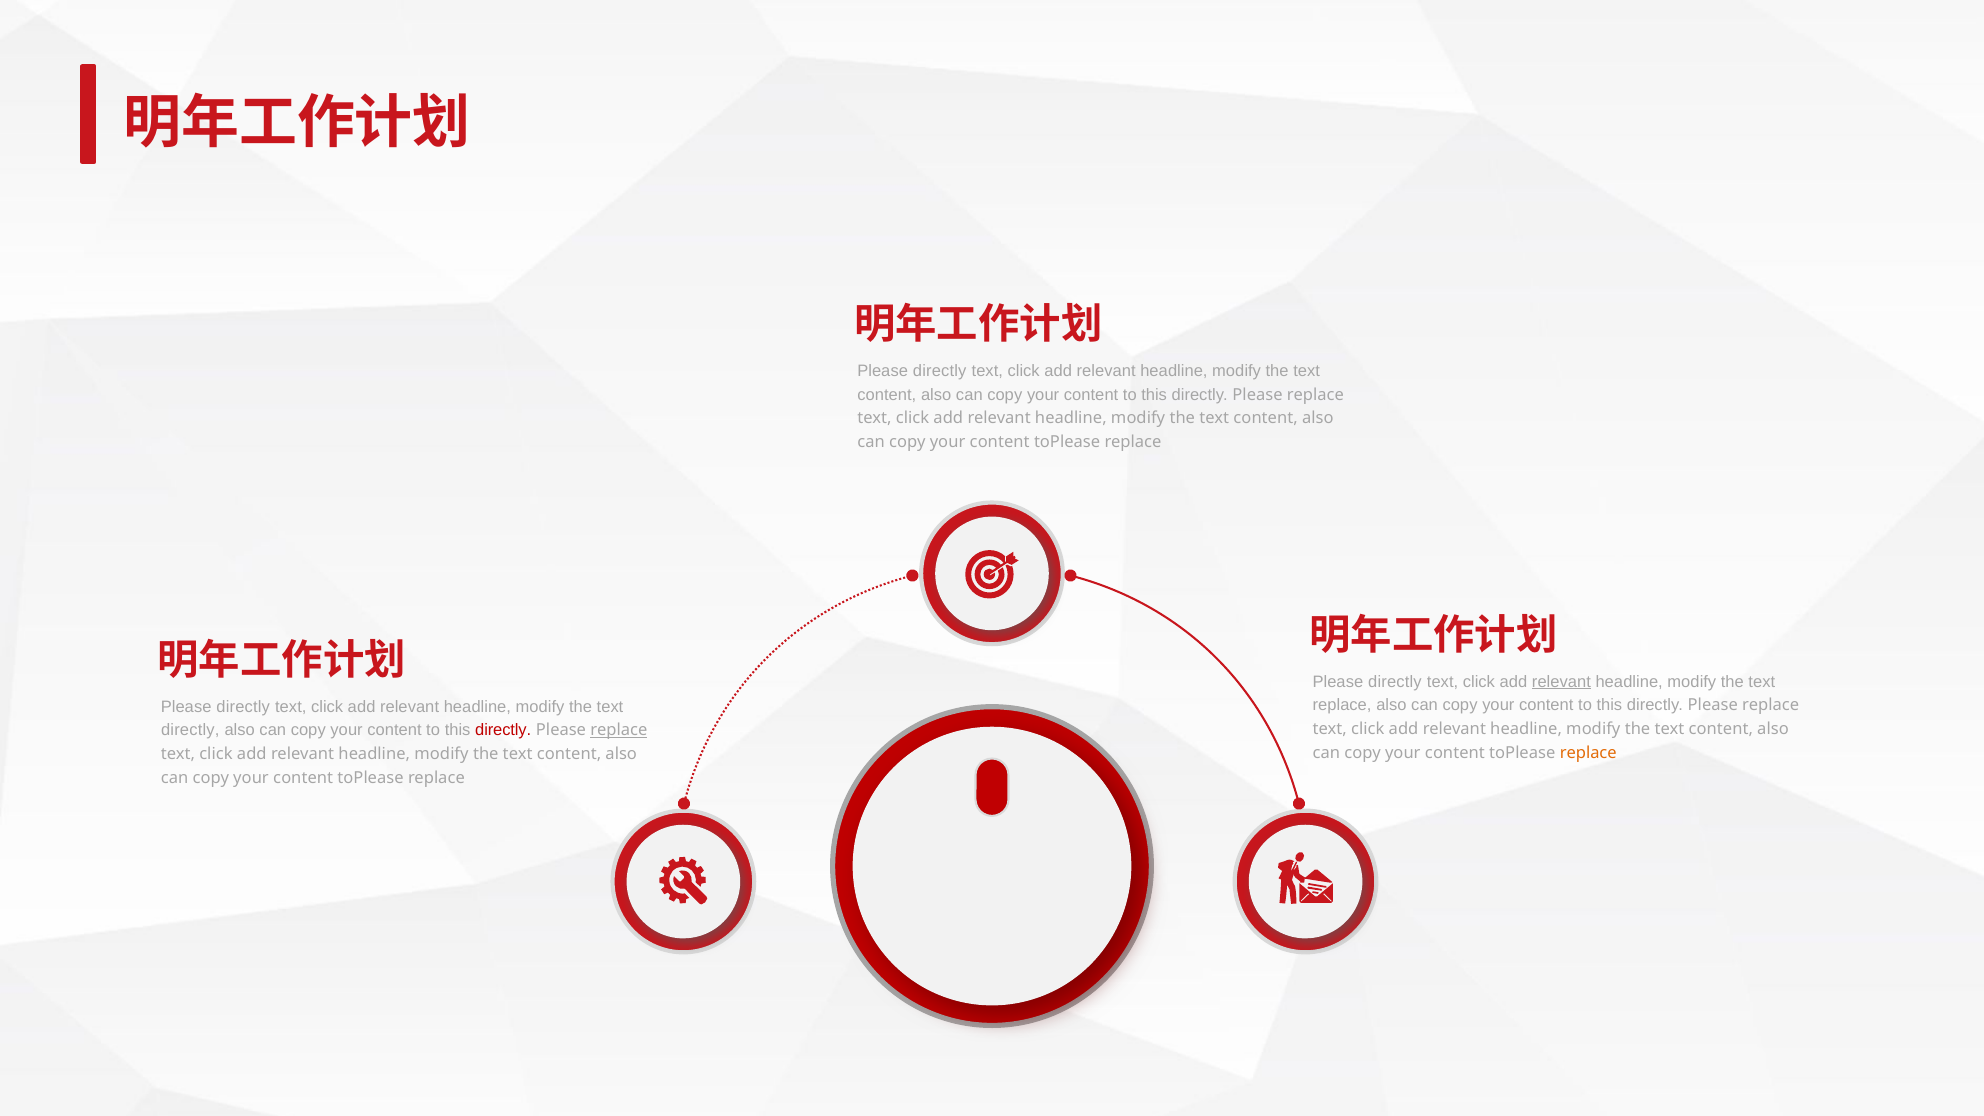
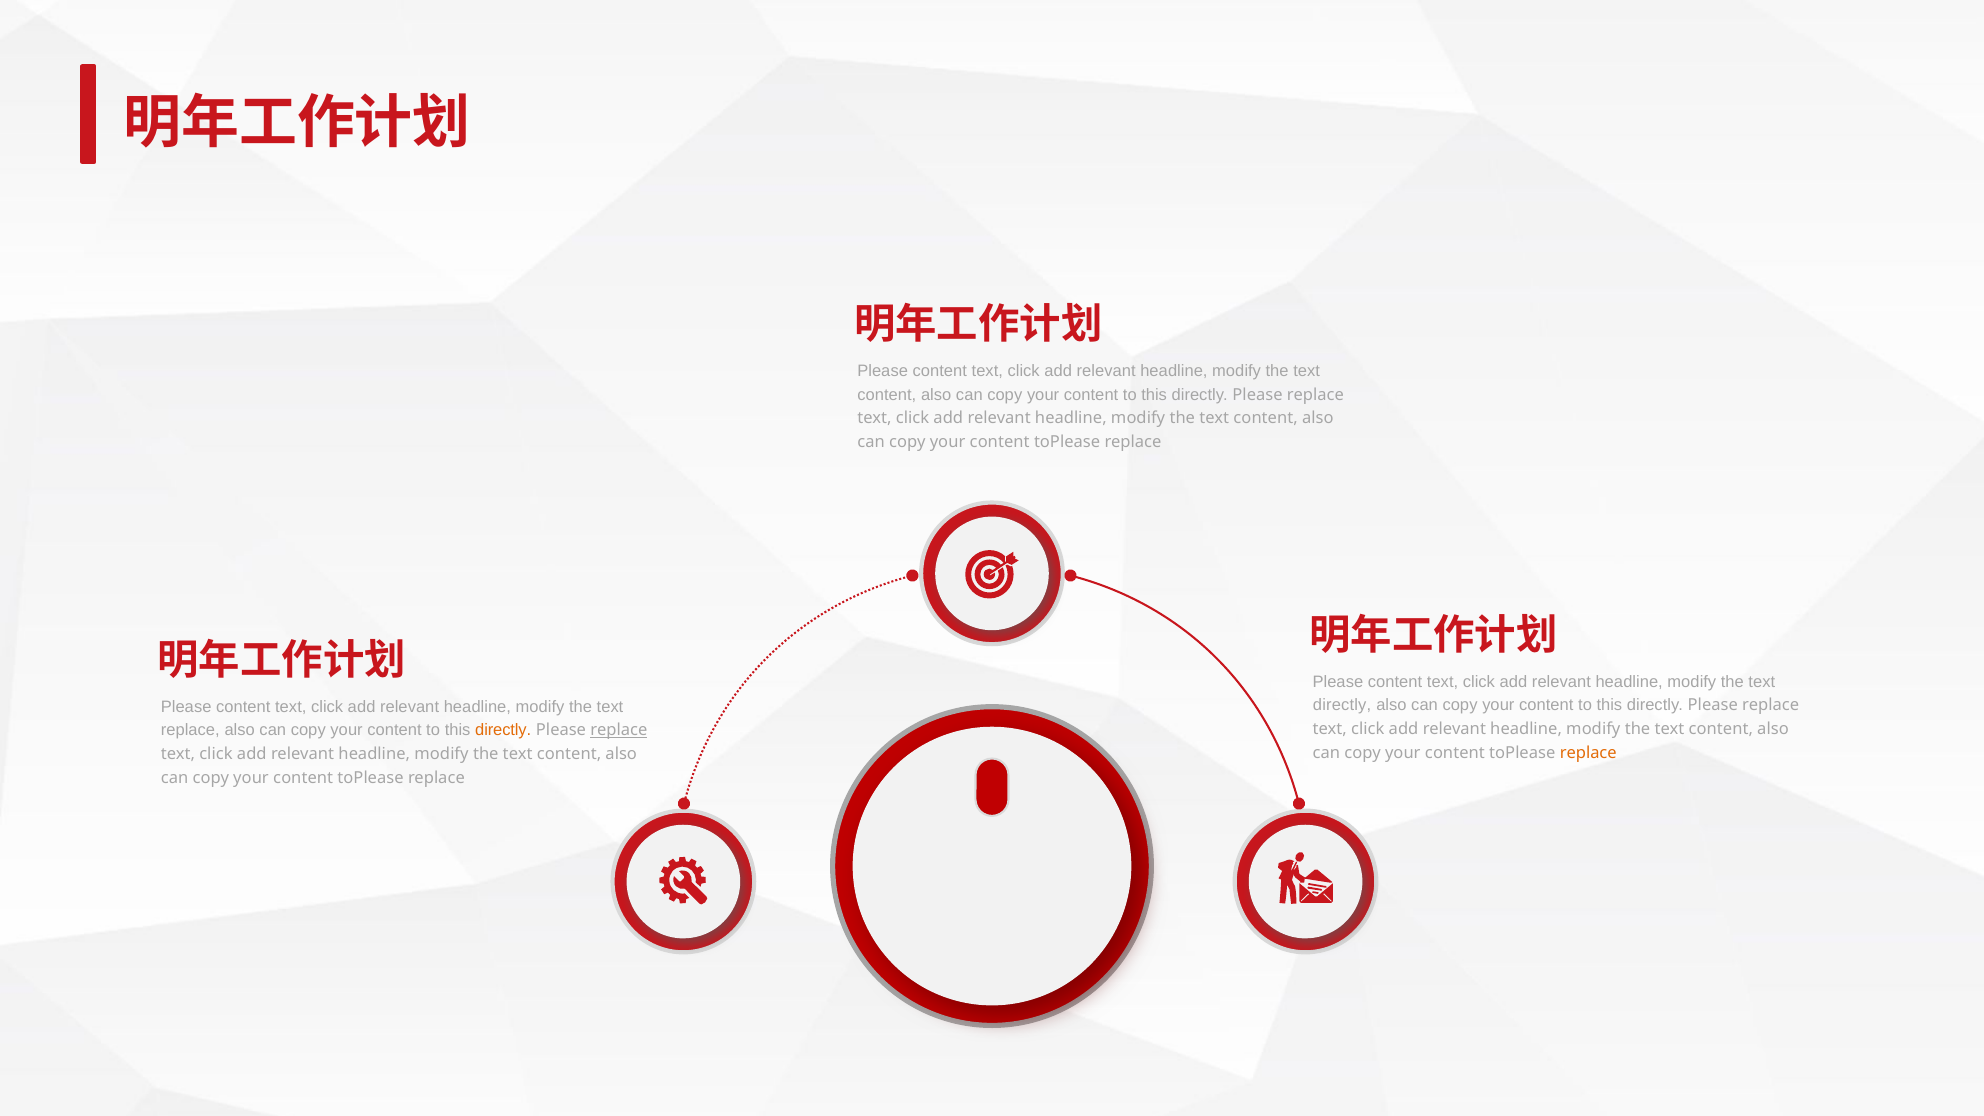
directly: directly -> content (940, 371)
directly: directly -> content (1395, 682)
relevant underline: present -> none (1561, 682)
replace: replace -> directly (1342, 706)
directly: directly -> content (243, 707)
directly: directly -> replace (190, 730)
directly colour: red -> orange (503, 730)
